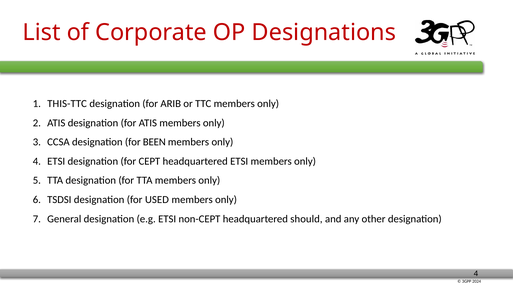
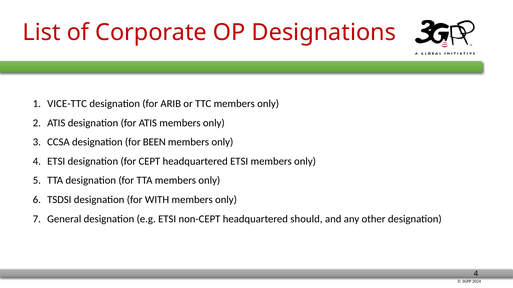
THIS-TTC: THIS-TTC -> VICE-TTC (67, 104)
USED: USED -> WITH (157, 200)
